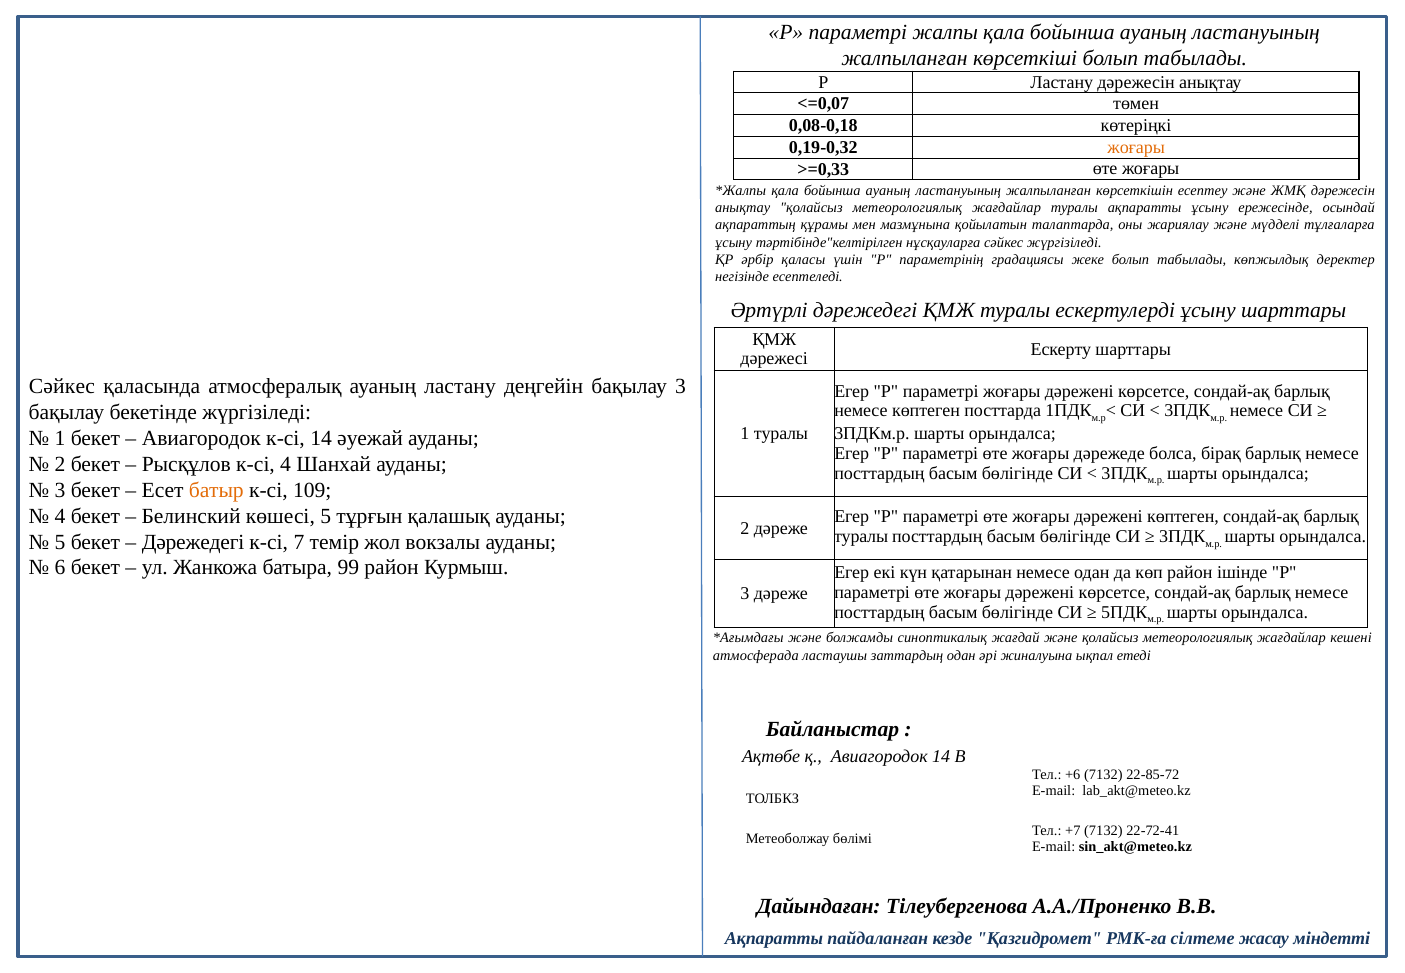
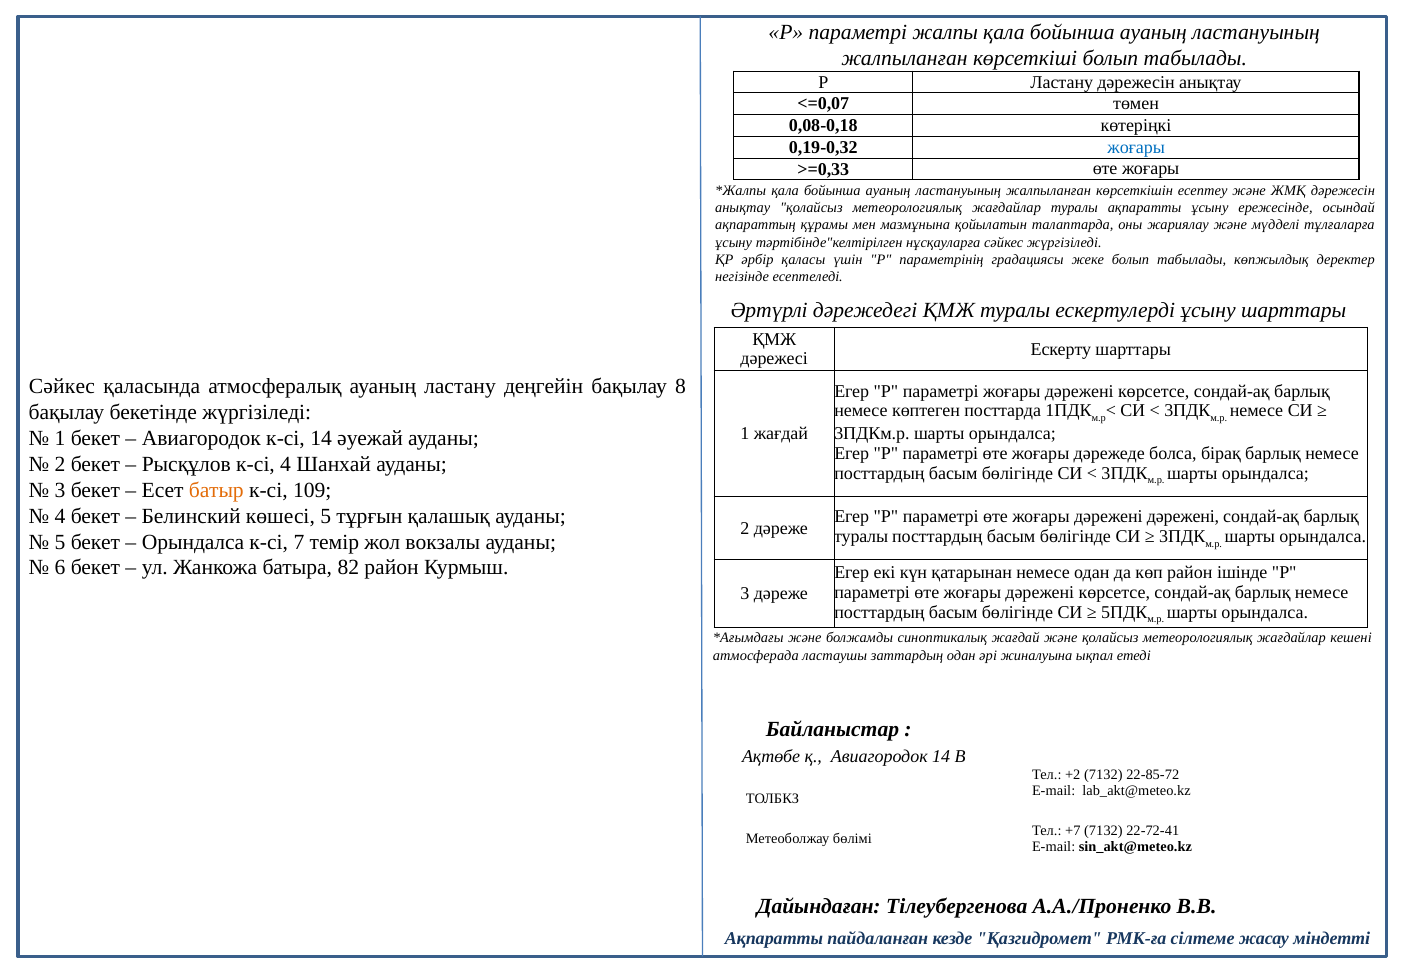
жоғары colour: orange -> blue (1136, 147)
бақылау 3: 3 -> 8 (680, 386)
1 туралы: туралы -> жағдай (781, 434)
дәрежені көптеген: көптеген -> дәрежені (1183, 517)
Дәрежедегі: Дәрежедегі -> Орындалса (193, 542)
99: 99 -> 82 (348, 568)
+6: +6 -> +2 (1073, 774)
